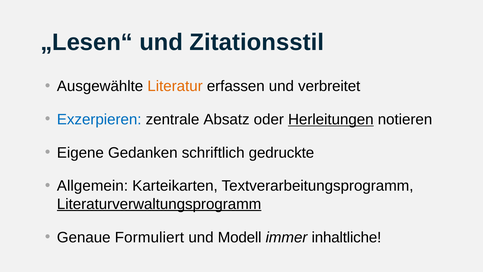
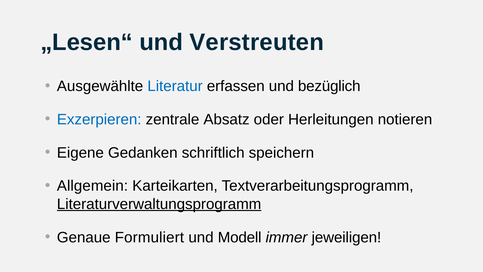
Zitationsstil: Zitationsstil -> Verstreuten (257, 42)
Literatur colour: orange -> blue (175, 86)
verbreitet: verbreitet -> bezüglich (329, 86)
Herleitungen underline: present -> none (331, 119)
gedruckte: gedruckte -> speichern (281, 153)
inhaltliche: inhaltliche -> jeweiligen (346, 237)
